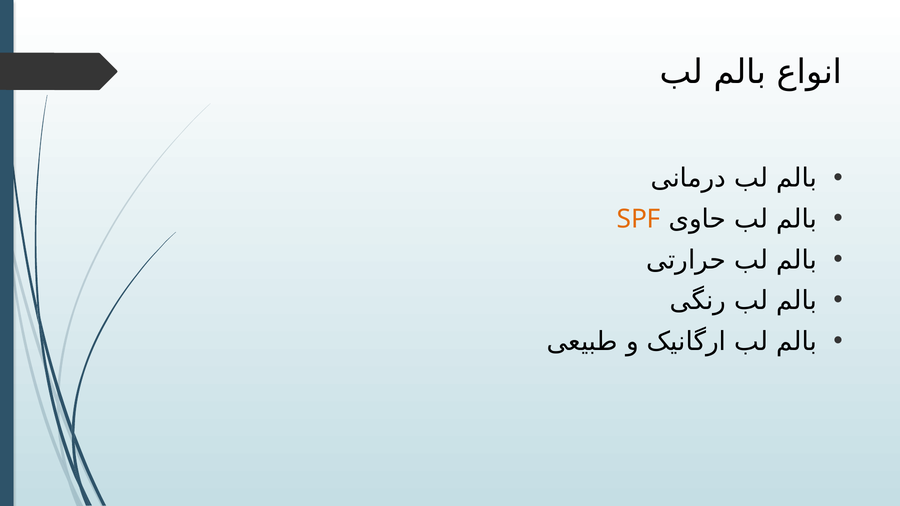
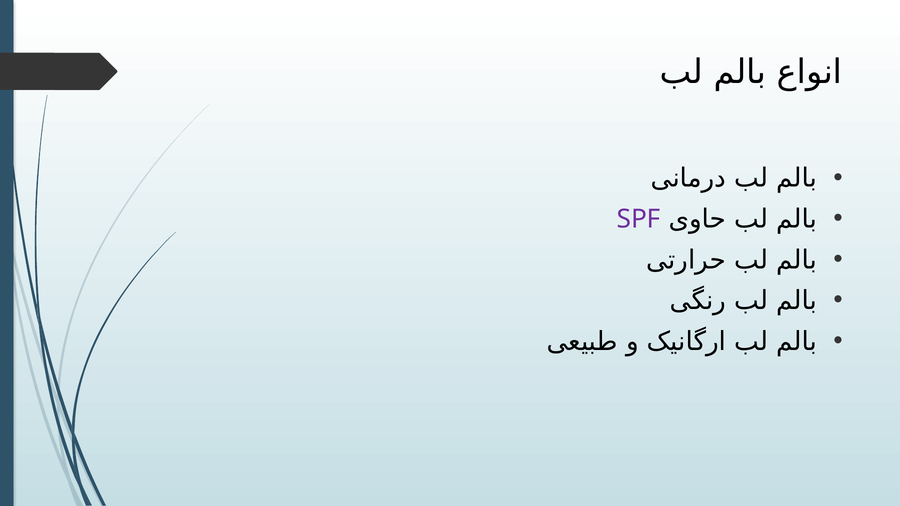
SPF colour: orange -> purple (639, 219)
